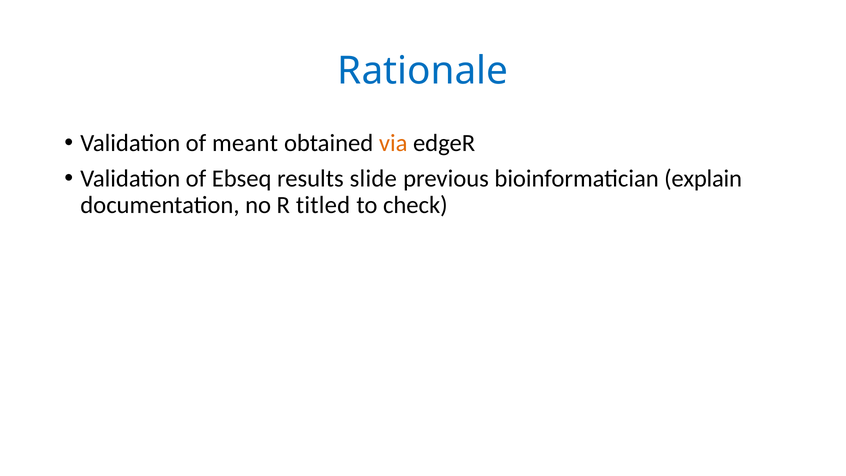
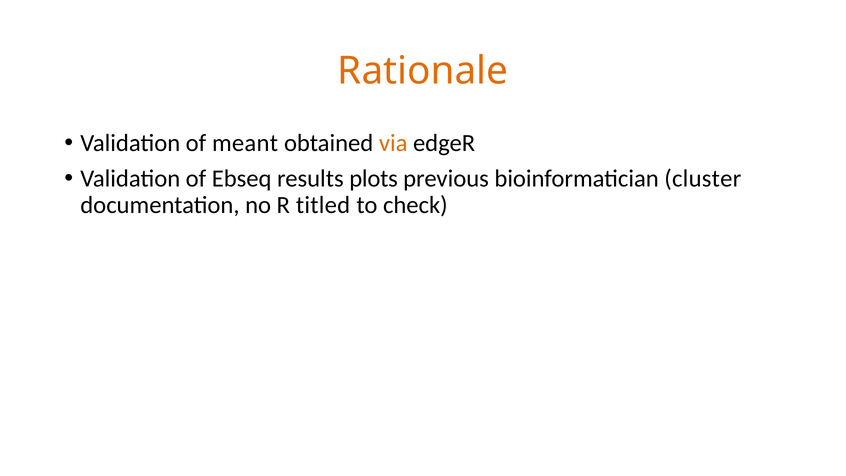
Rationale colour: blue -> orange (423, 71)
slide: slide -> plots (374, 179)
explain: explain -> cluster (703, 179)
